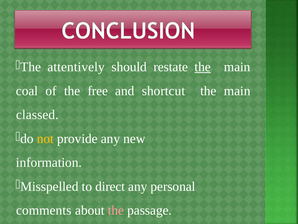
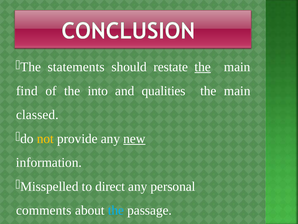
attentively: attentively -> statements (76, 67)
coal: coal -> find (27, 91)
free: free -> into (98, 91)
shortcut: shortcut -> qualities (164, 91)
new underline: none -> present (134, 138)
the colour: pink -> light blue (116, 210)
